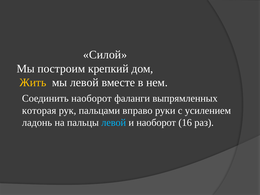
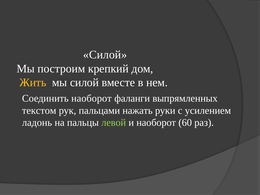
мы левой: левой -> силой (84, 83)
которая: которая -> текстом (39, 111)
вправо: вправо -> нажать (138, 111)
левой colour: light blue -> light green (114, 123)
16: 16 -> 60 (185, 123)
